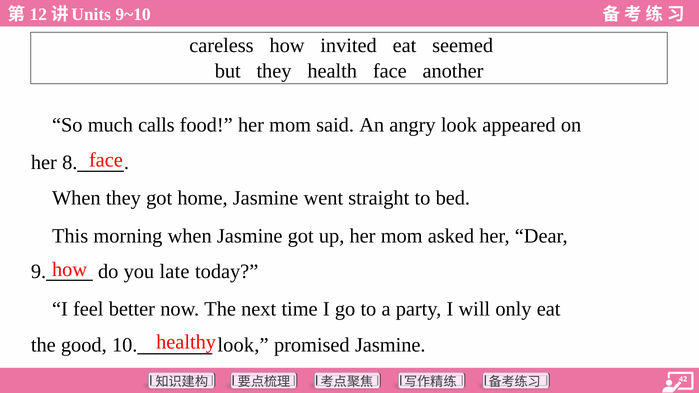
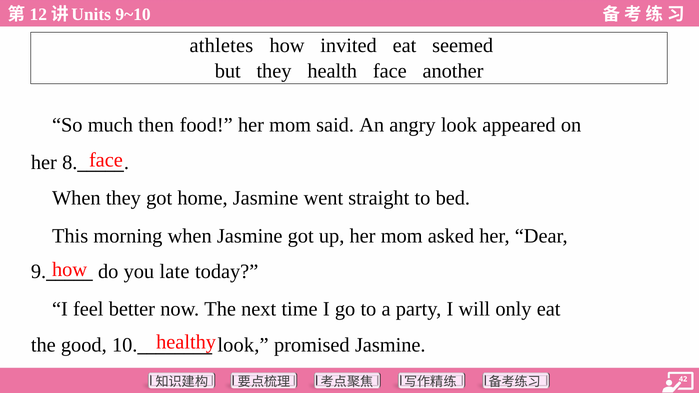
careless: careless -> athletes (221, 45)
calls: calls -> then (156, 125)
